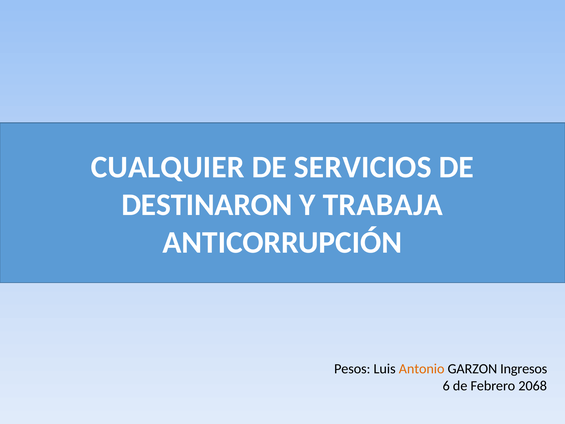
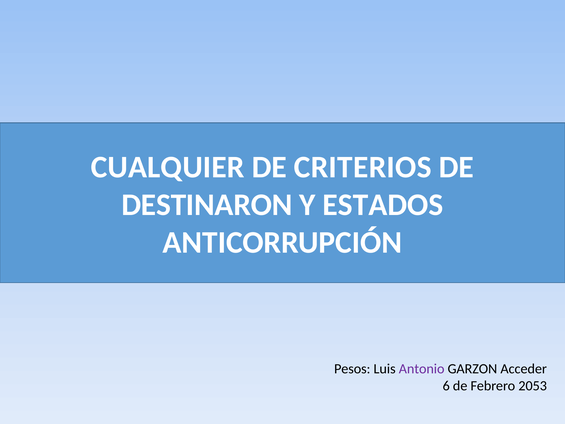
SERVICIOS: SERVICIOS -> CRITERIOS (363, 167)
TRABAJA: TRABAJA -> ESTADOS (383, 205)
Antonio colour: orange -> purple (422, 369)
Ingresos: Ingresos -> Acceder (524, 369)
2068: 2068 -> 2053 (533, 386)
